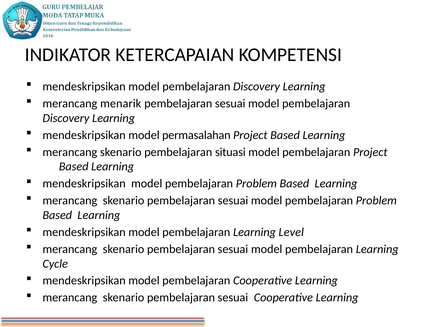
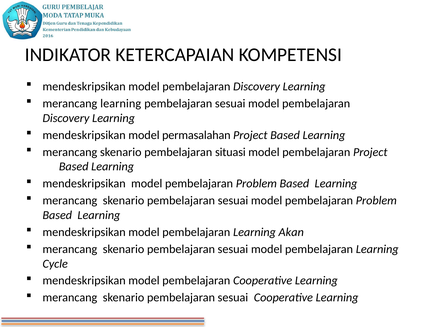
merancang menarik: menarik -> learning (121, 104)
Level: Level -> Akan (291, 232)
